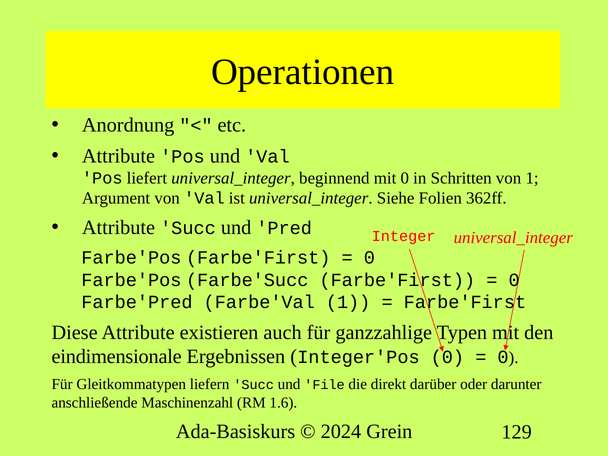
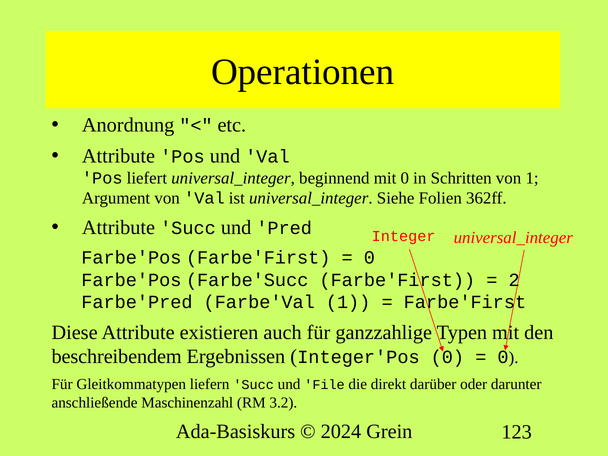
0: 0 -> 2 (514, 280)
eindimensionale: eindimensionale -> beschreibendem (117, 357)
1.6: 1.6 -> 3.2 (283, 403)
129: 129 -> 123 (517, 432)
